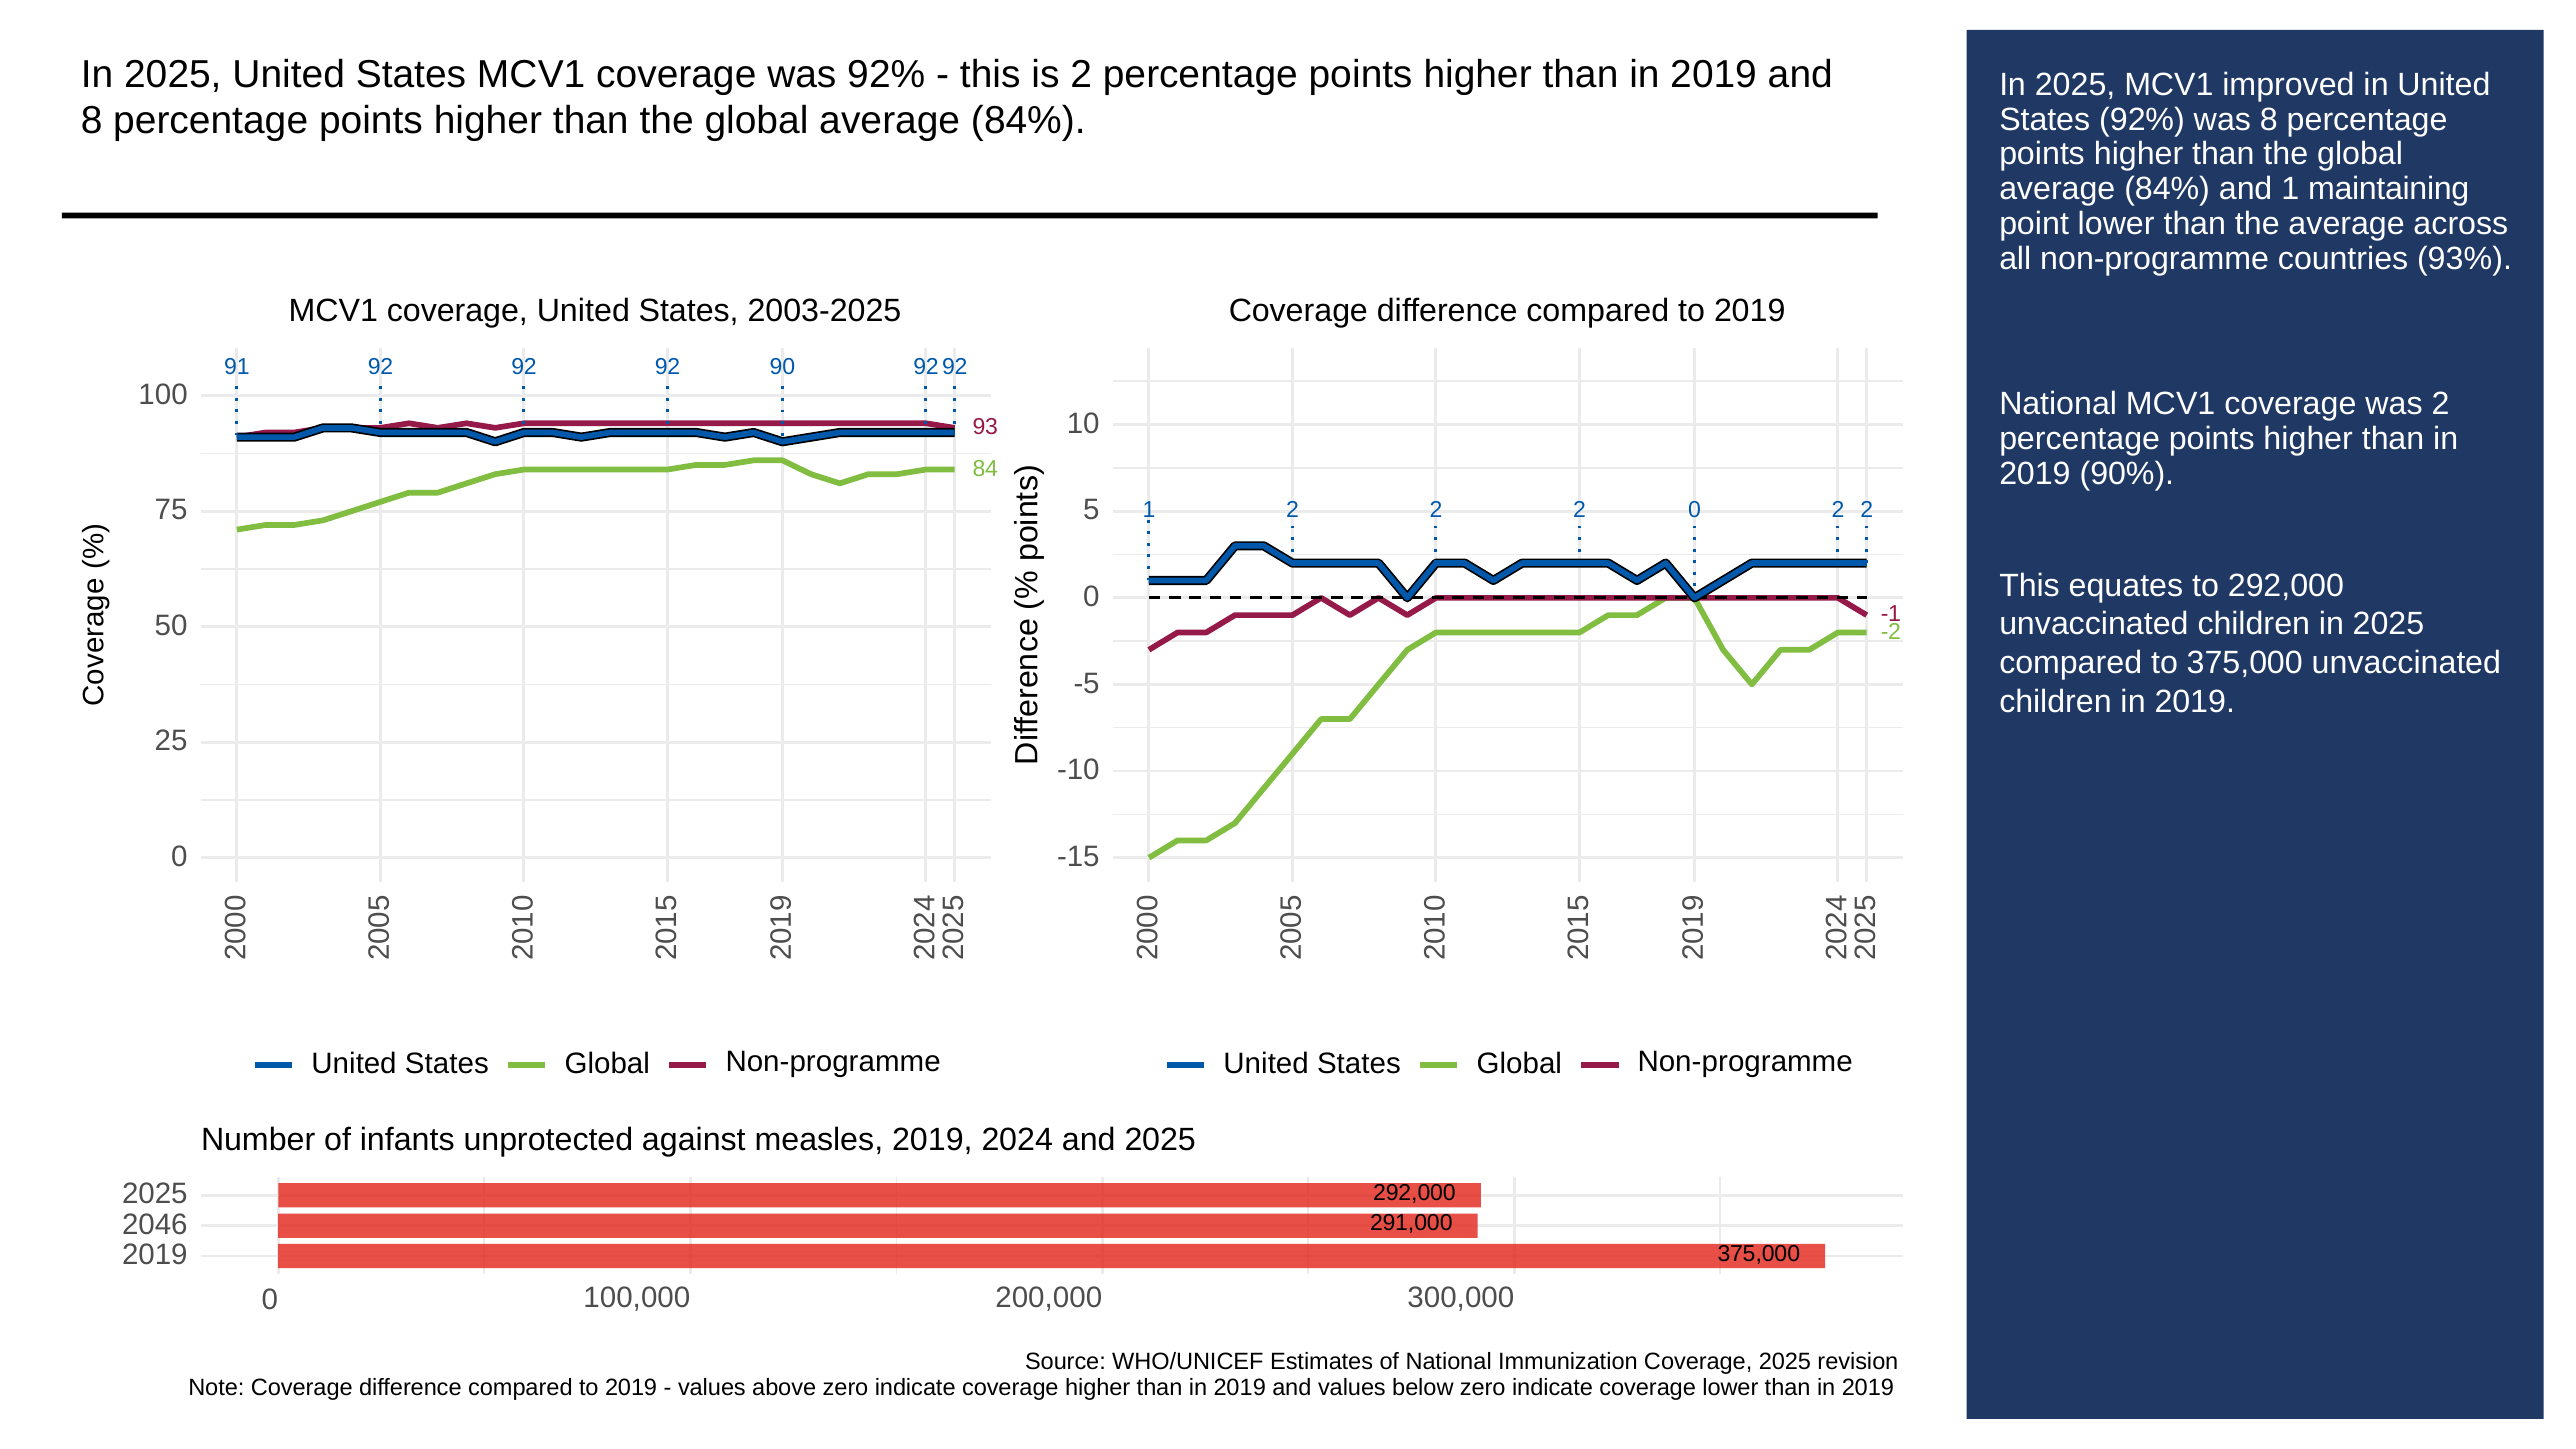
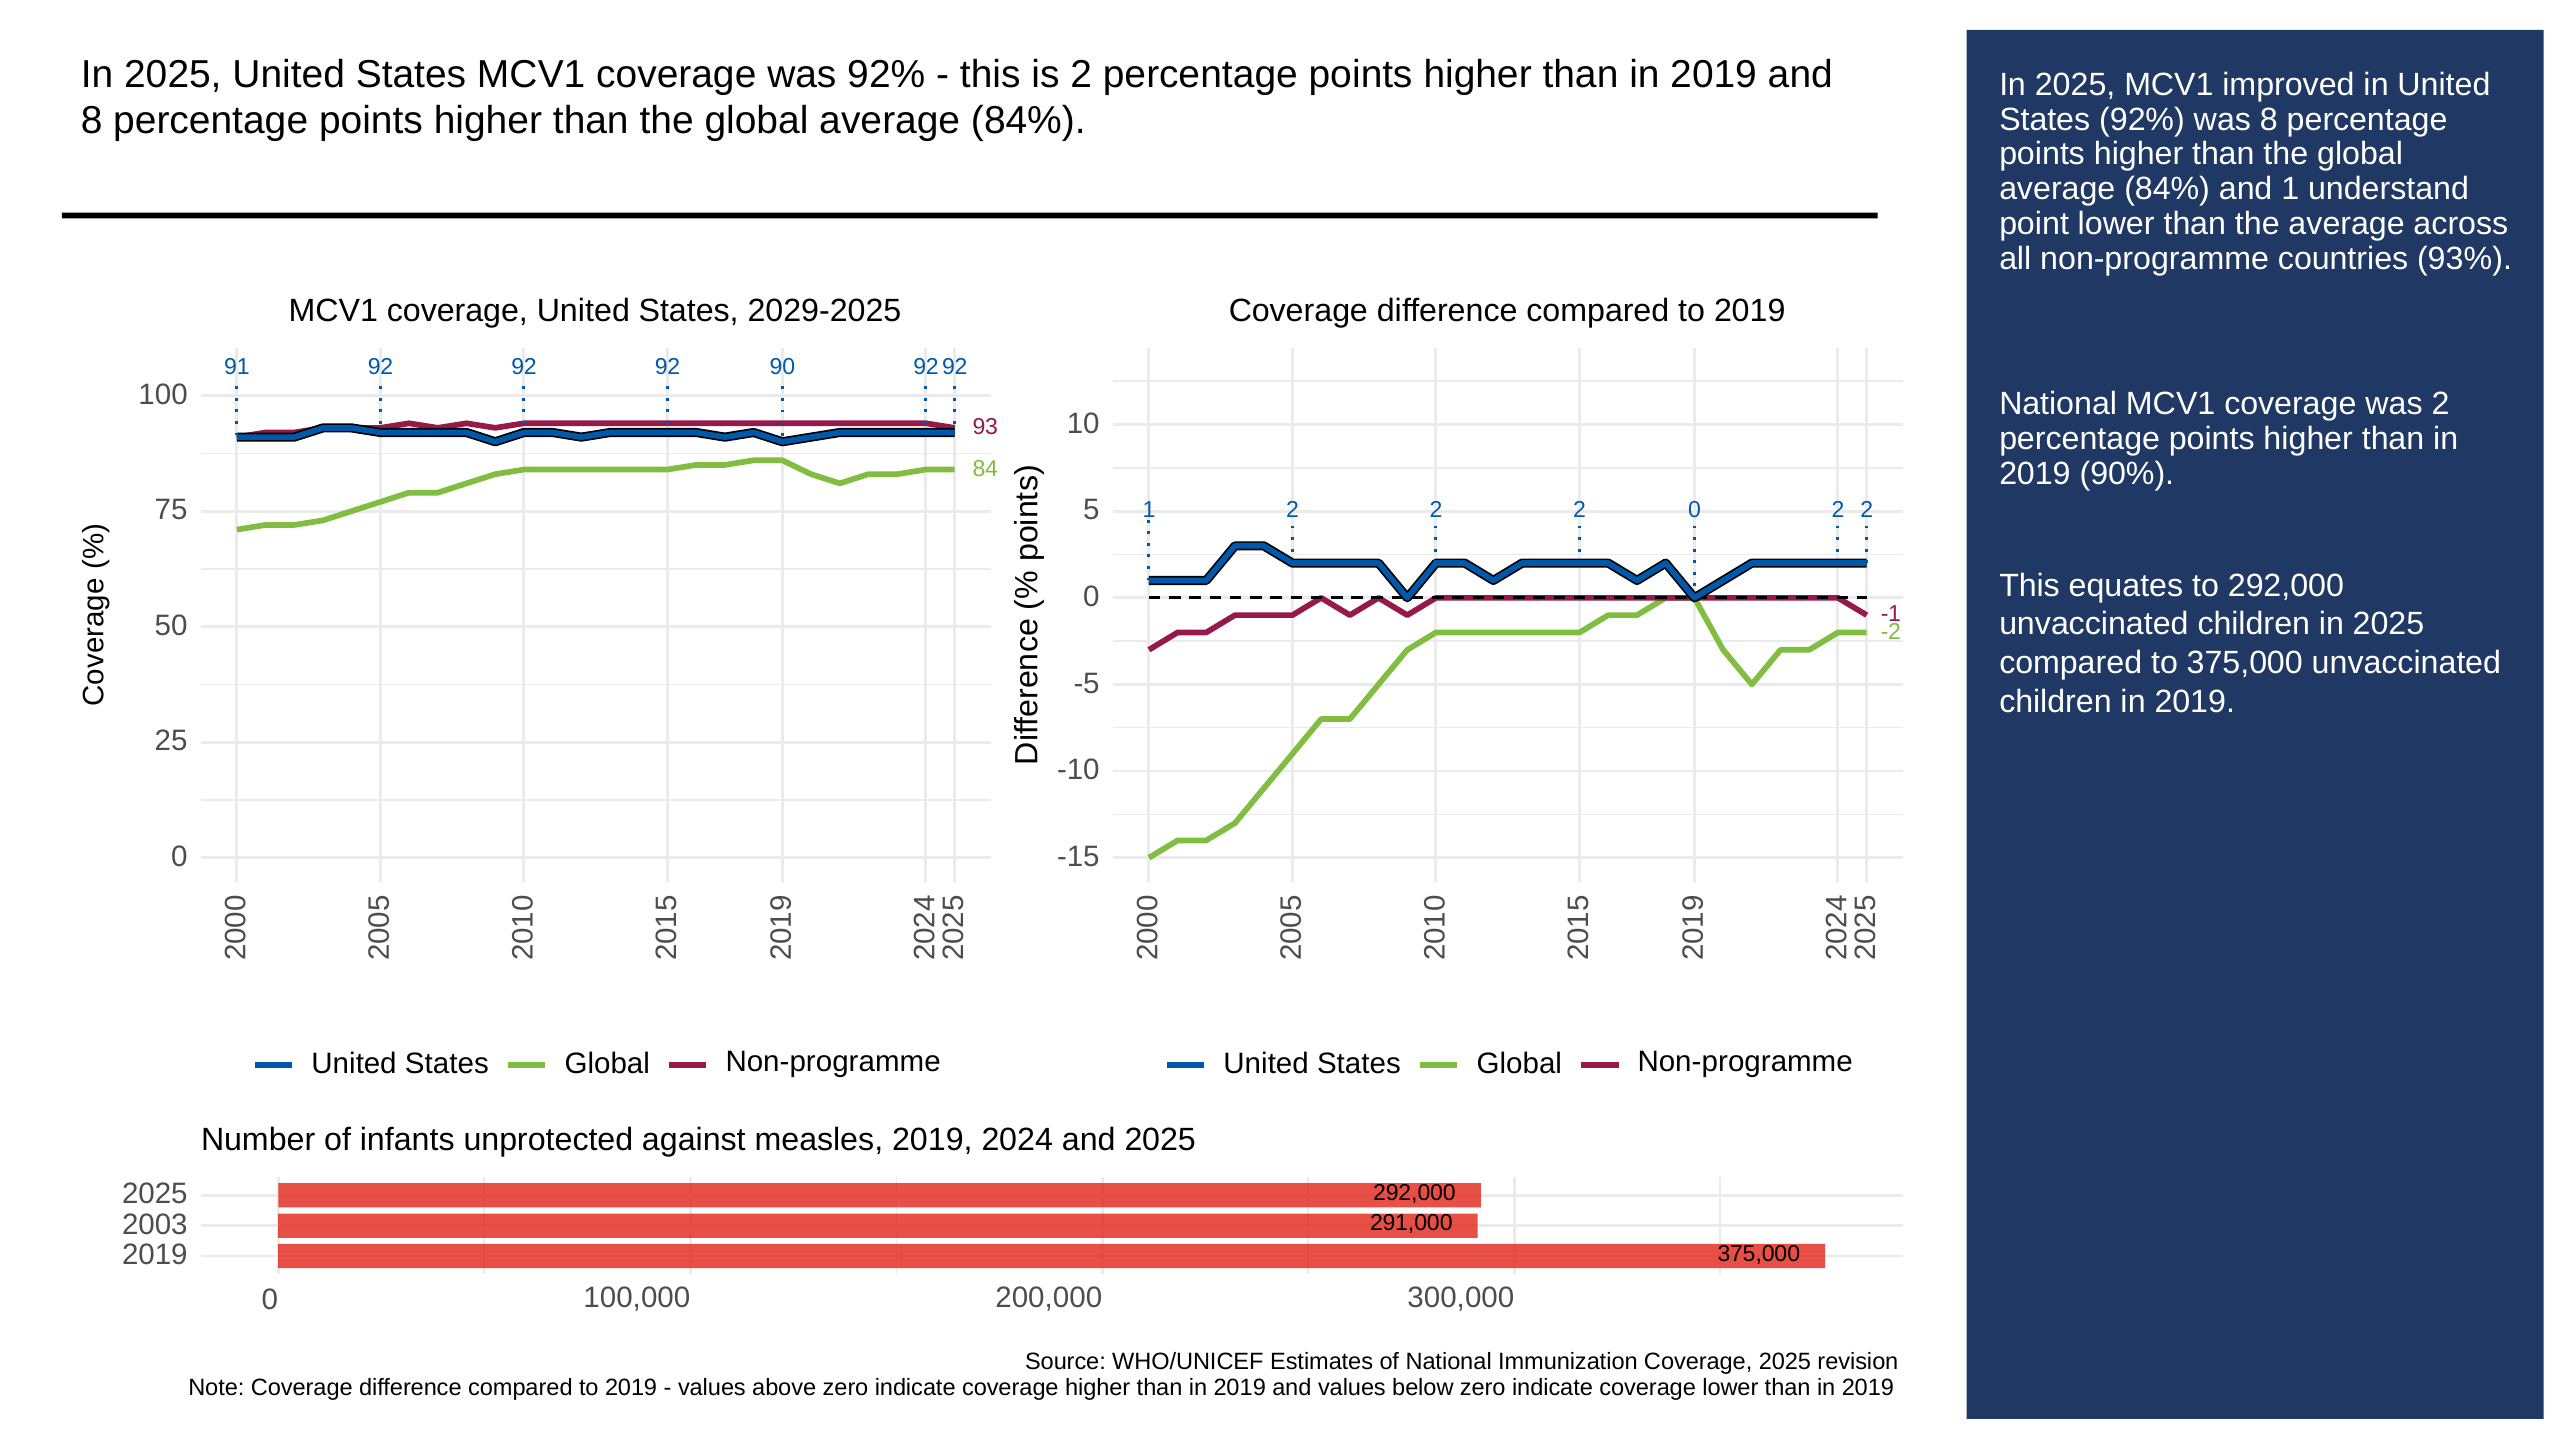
maintaining: maintaining -> understand (2389, 189)
2003-2025: 2003-2025 -> 2029-2025 (824, 311)
2046: 2046 -> 2003 (155, 1225)
